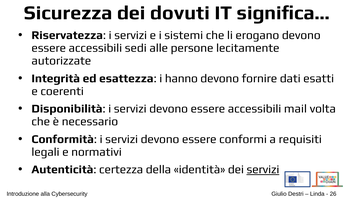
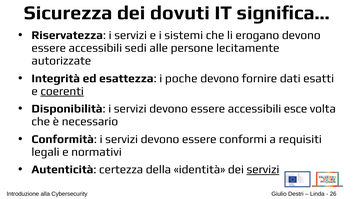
hanno: hanno -> poche (181, 78)
coerenti underline: none -> present (62, 91)
mail: mail -> esce (296, 109)
